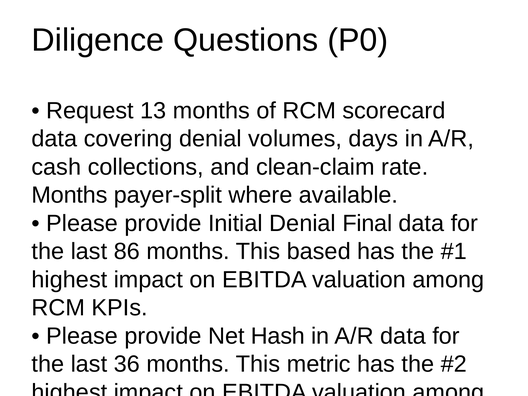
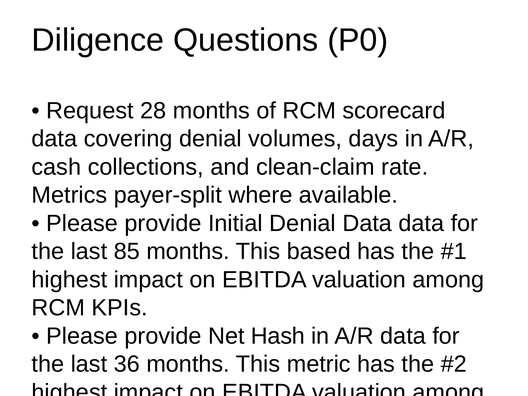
13: 13 -> 28 (153, 111)
Months: Months -> Metrics (69, 195)
Denial Final: Final -> Data (367, 223)
86: 86 -> 85 (127, 252)
